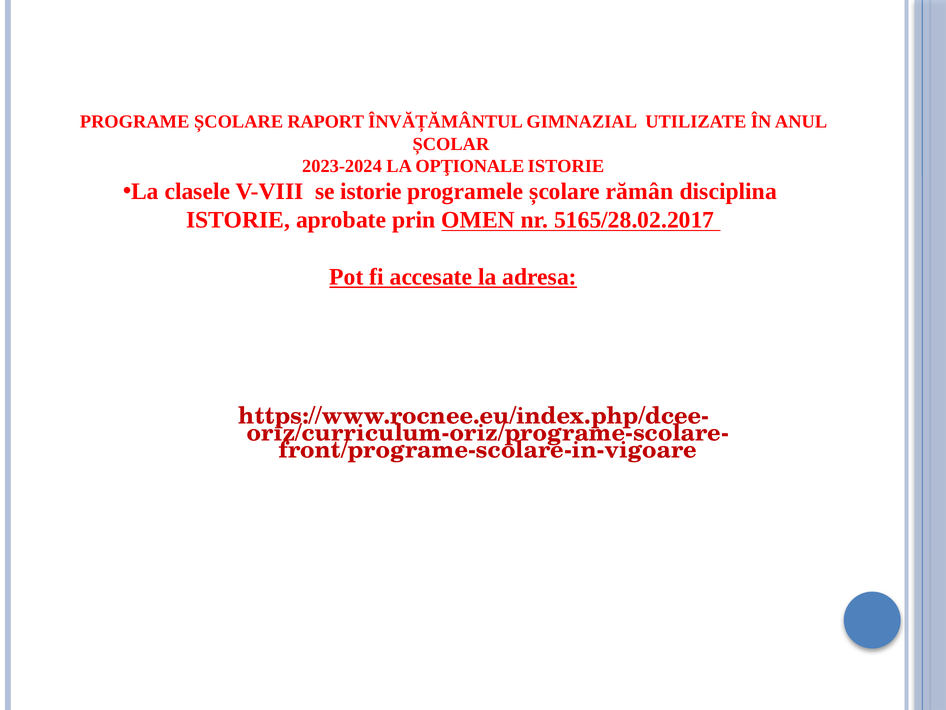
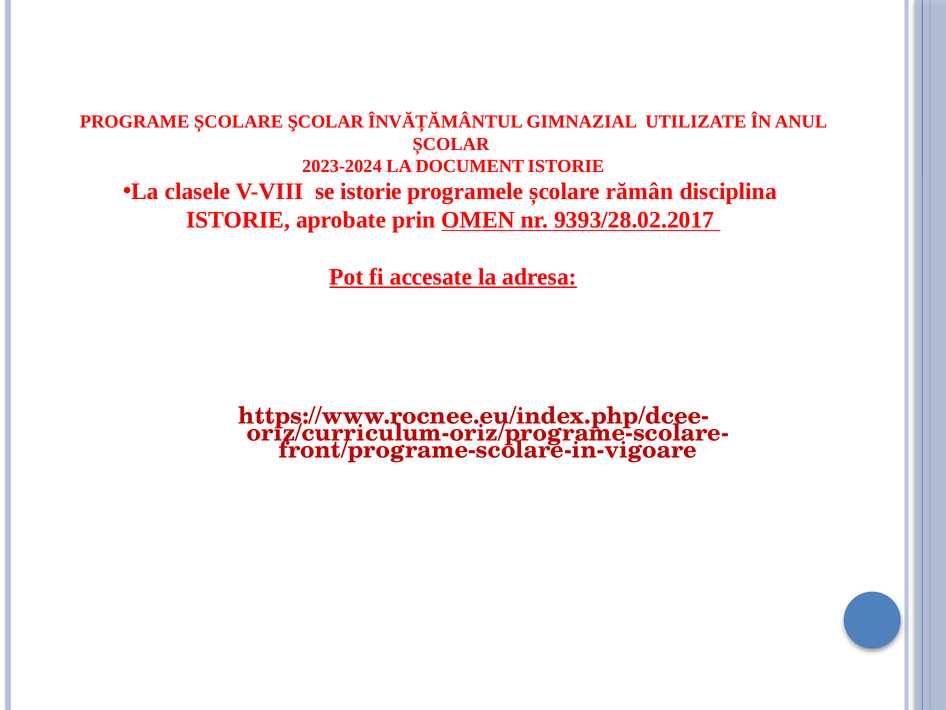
RAPORT: RAPORT -> ŞCOLAR (326, 122)
OPŢIONALE: OPŢIONALE -> DOCUMENT (470, 166)
5165/28.02.2017: 5165/28.02.2017 -> 9393/28.02.2017 (634, 220)
